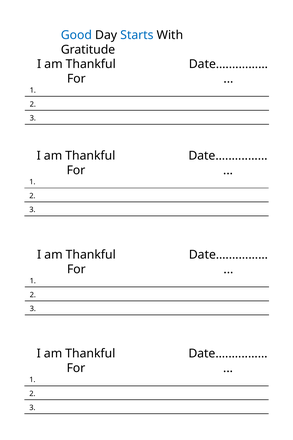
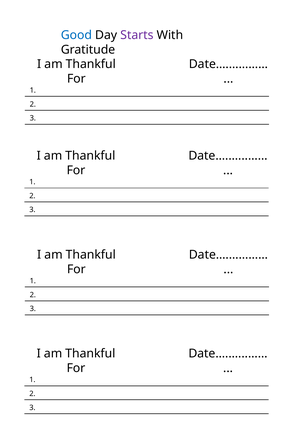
Starts colour: blue -> purple (137, 35)
